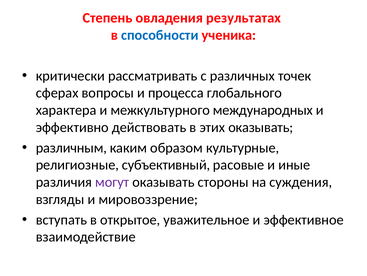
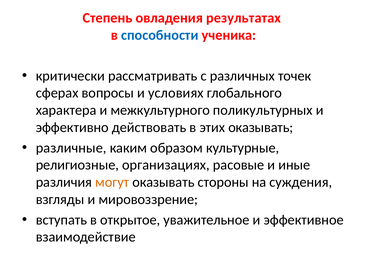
процесса: процесса -> условиях (176, 93)
международных: международных -> поликультурных (263, 110)
различным: различным -> различные (71, 147)
субъективный: субъективный -> организациях (166, 165)
могут colour: purple -> orange (112, 182)
